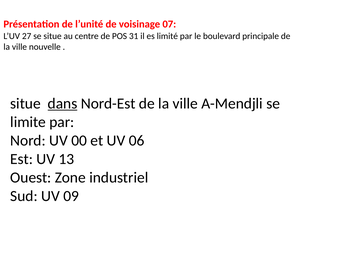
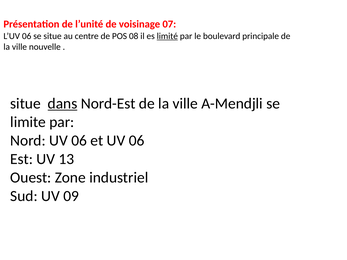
L’UV 27: 27 -> 06 (27, 36)
31: 31 -> 08 (134, 36)
limité underline: none -> present (167, 36)
Nord UV 00: 00 -> 06 (79, 141)
